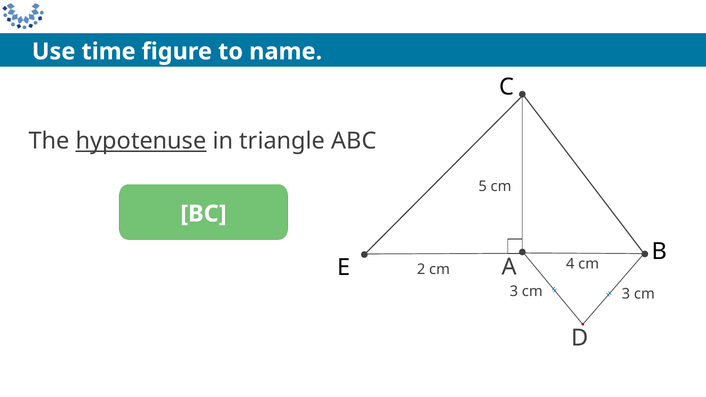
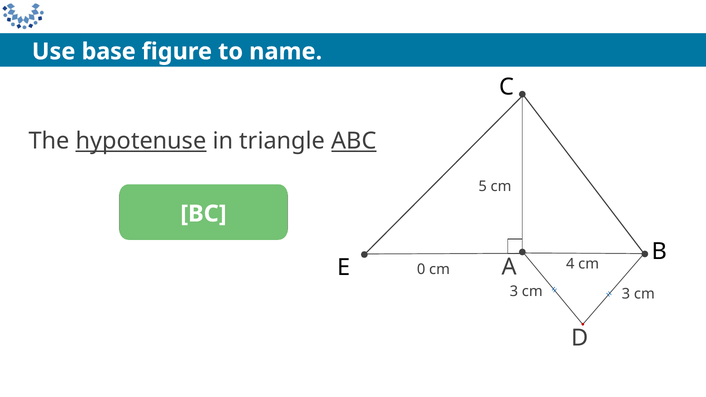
time: time -> base (109, 52)
ABC underline: none -> present (354, 141)
2: 2 -> 0 (421, 269)
